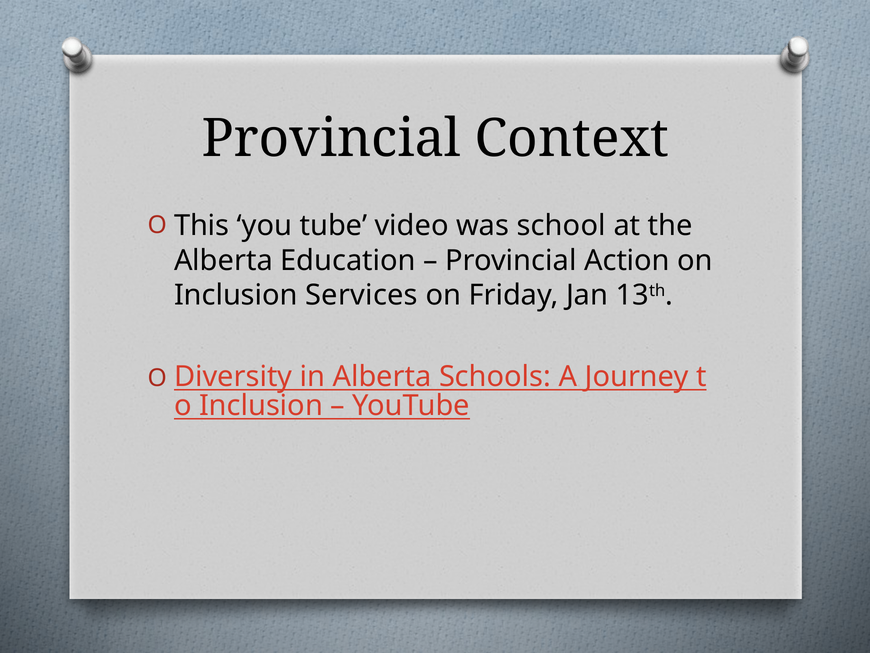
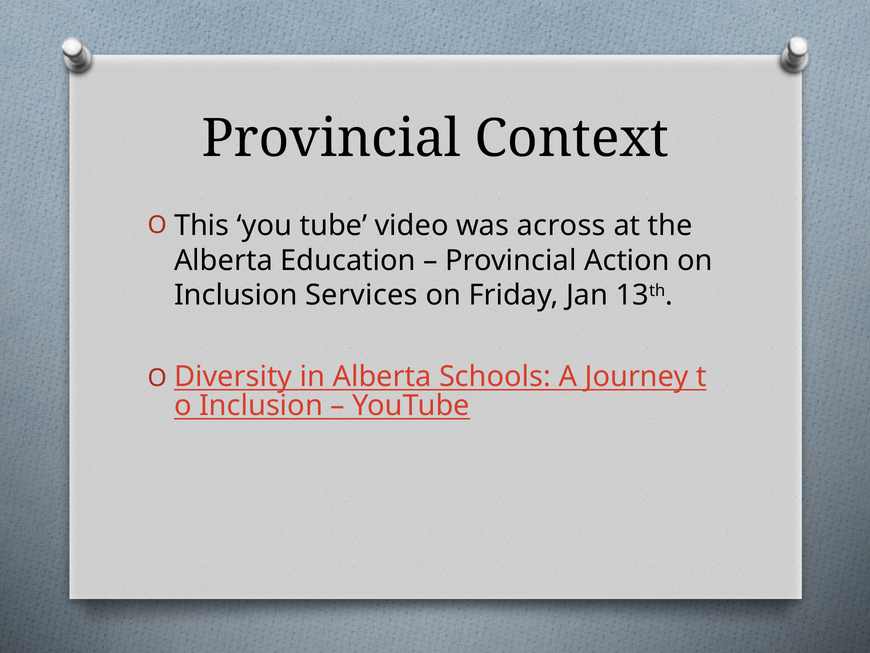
school: school -> across (561, 225)
